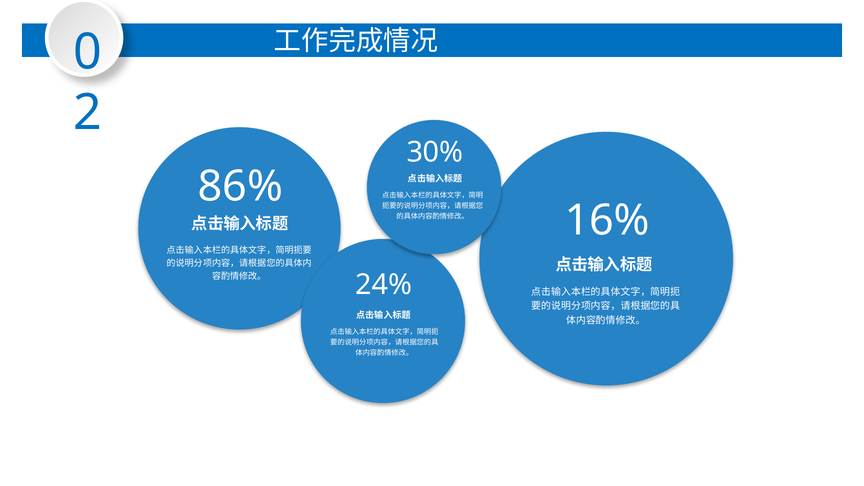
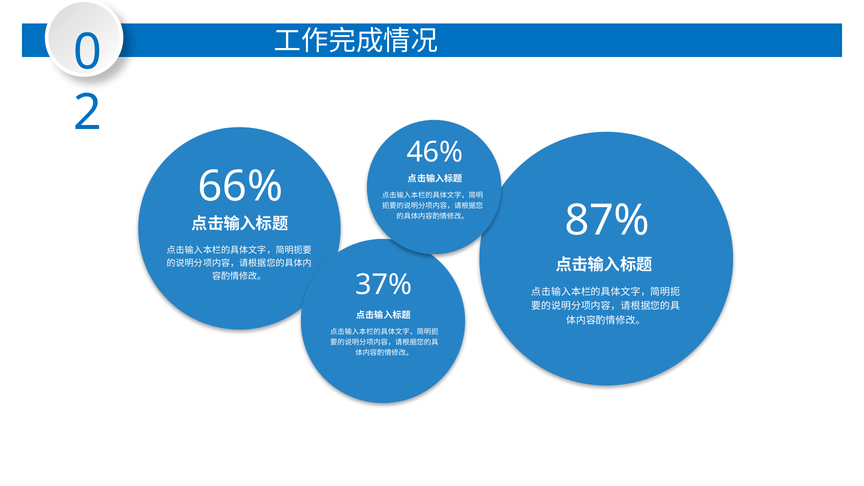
30%: 30% -> 46% (435, 152)
86%: 86% -> 66% (240, 186)
16%: 16% -> 87% (607, 221)
24%: 24% -> 37% (384, 285)
